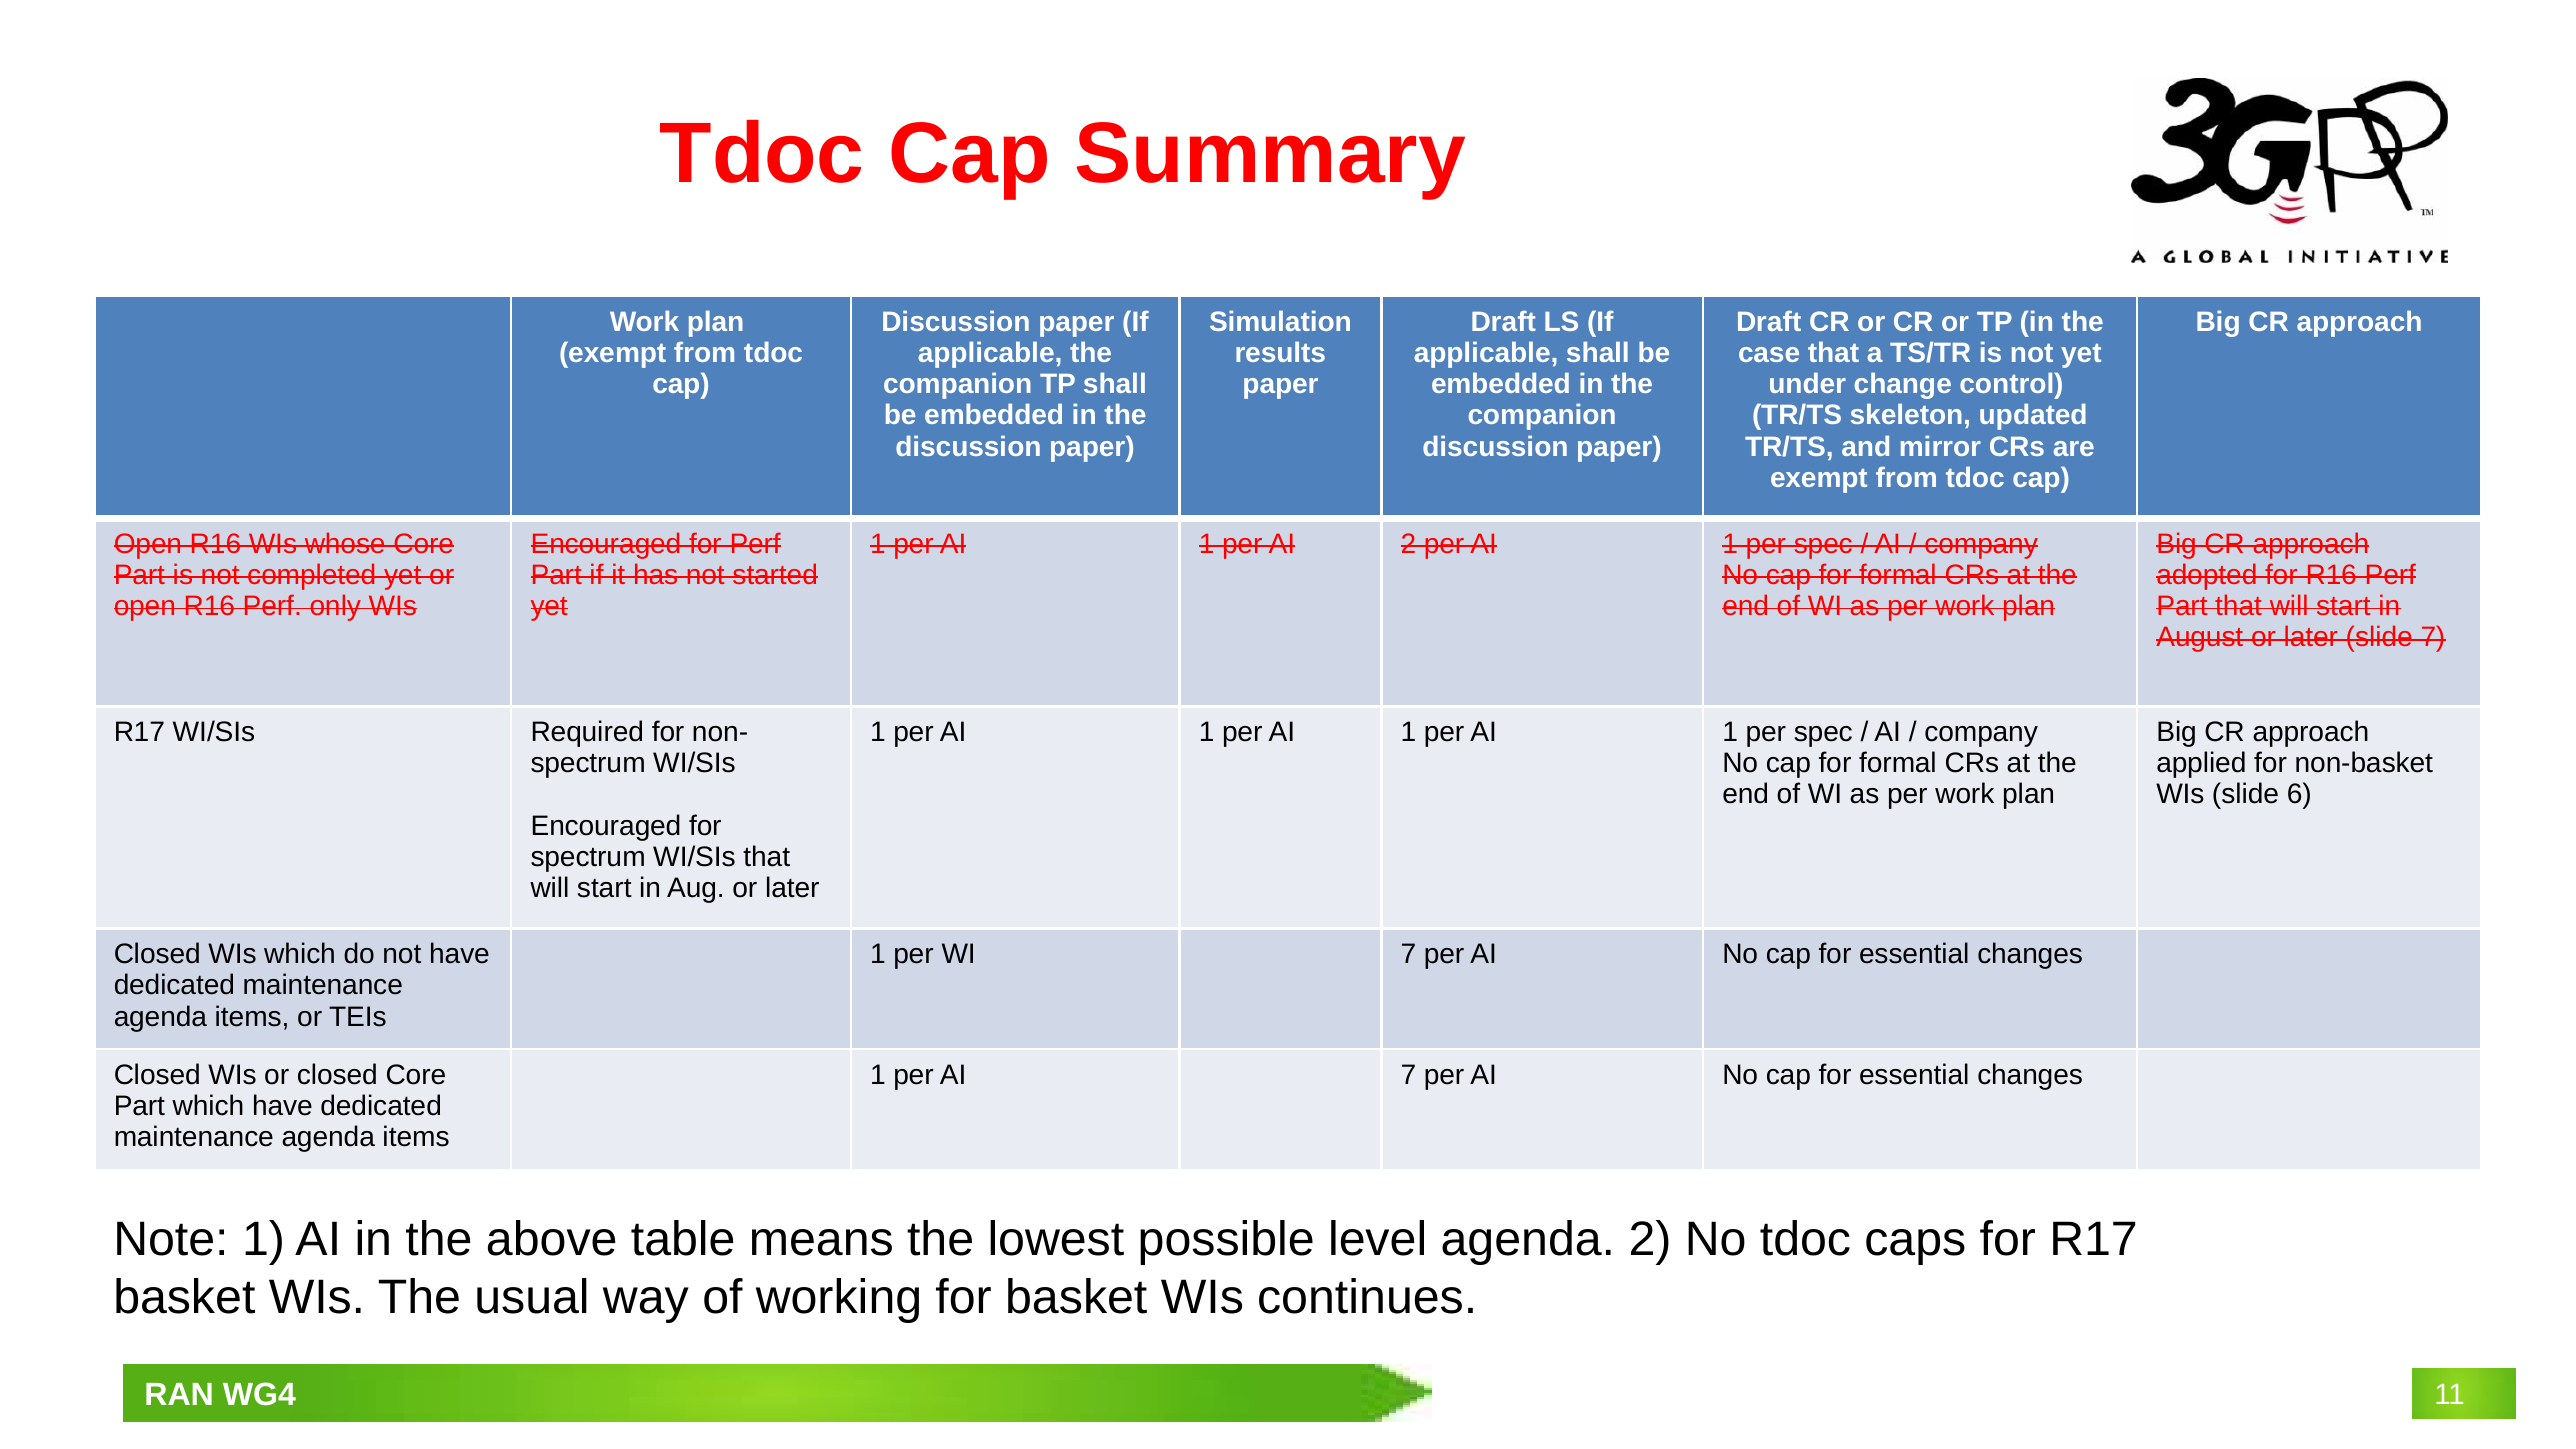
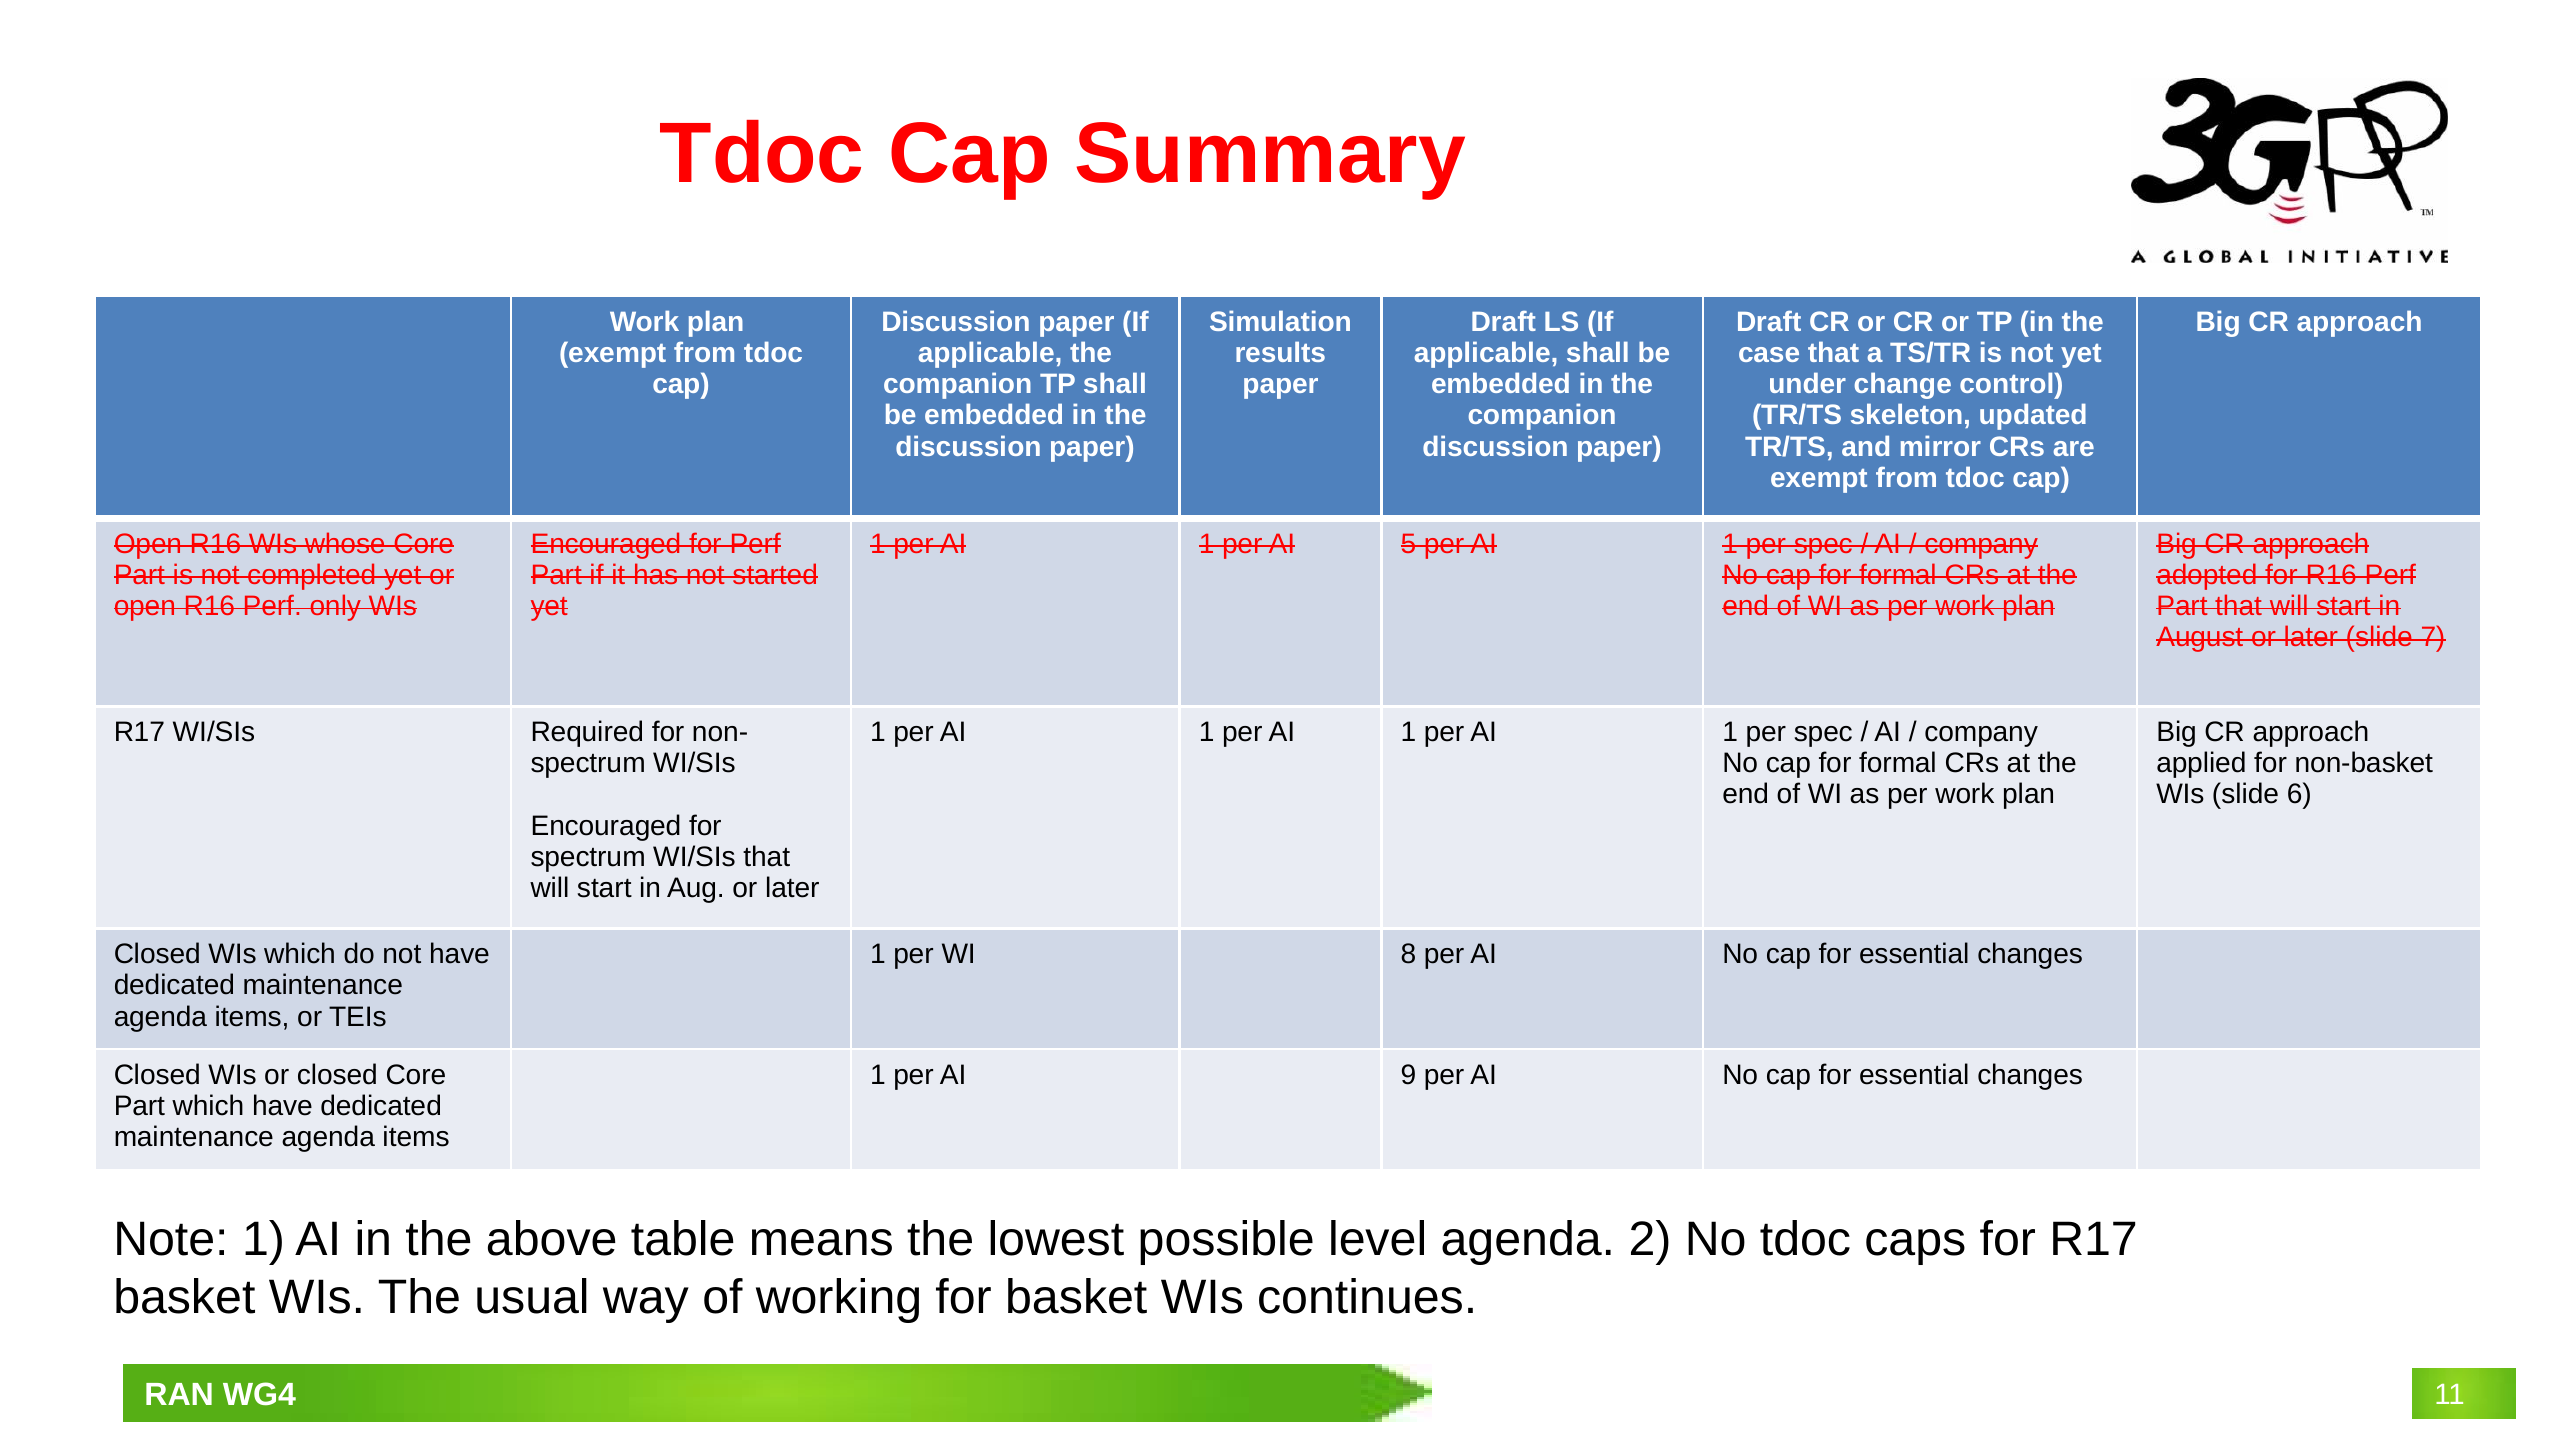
AI 2: 2 -> 5 (1409, 544)
WI 7: 7 -> 8 (1409, 954)
7: 7 -> 9 (1409, 1075)
